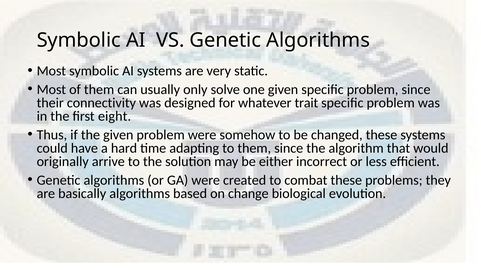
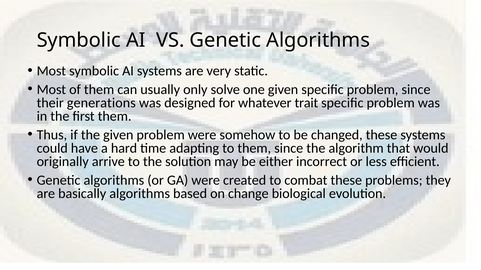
connectivity: connectivity -> generations (101, 103)
first eight: eight -> them (115, 117)
